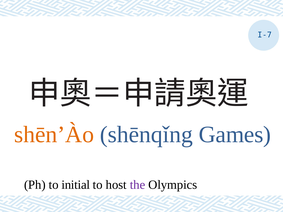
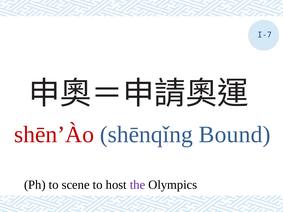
shēn’Ào colour: orange -> red (54, 135)
Games: Games -> Bound (235, 135)
initial: initial -> scene (76, 185)
